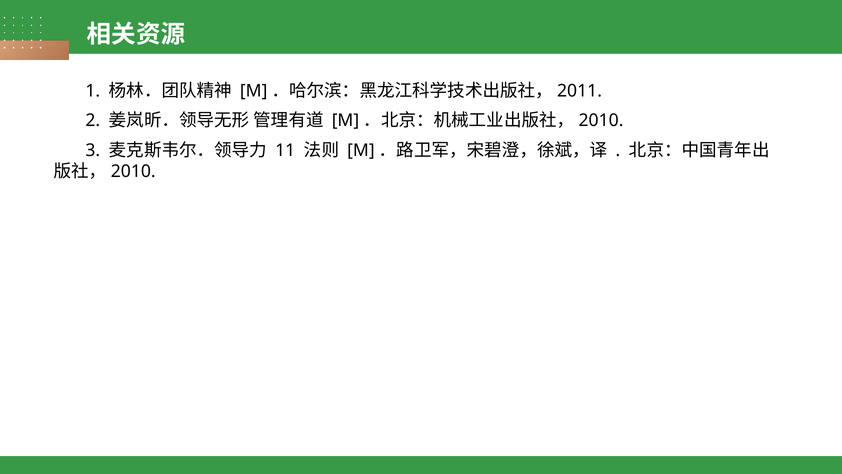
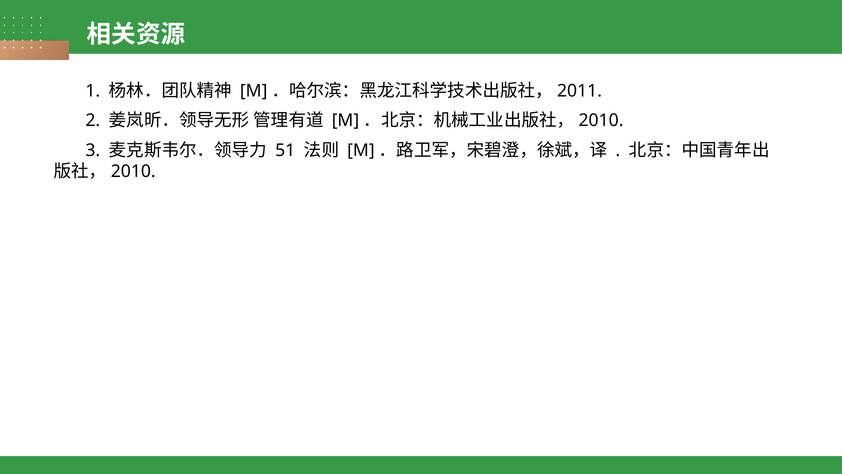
11: 11 -> 51 (285, 150)
